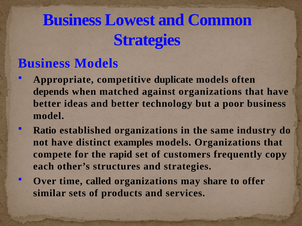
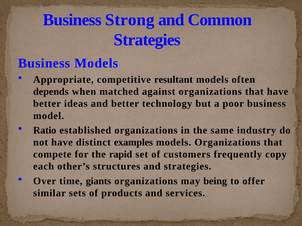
Lowest: Lowest -> Strong (130, 20)
duplicate: duplicate -> resultant (173, 80)
called: called -> giants (99, 181)
share: share -> being (215, 181)
